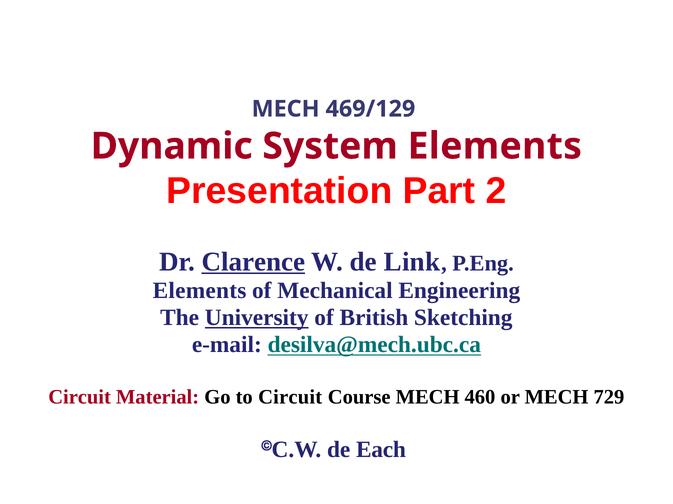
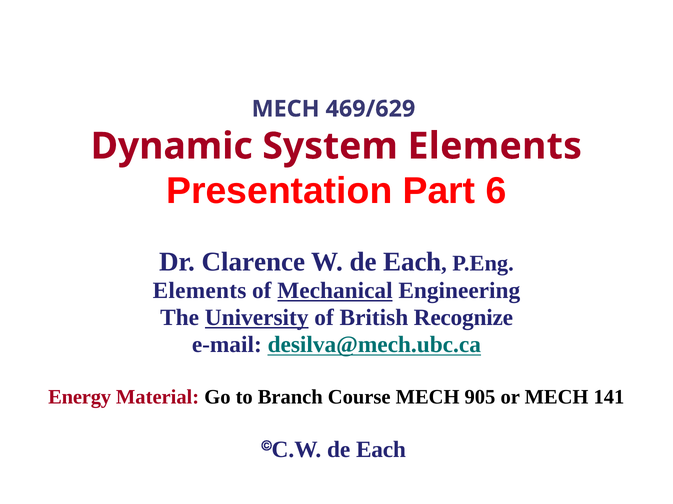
469/129: 469/129 -> 469/629 (370, 109)
2: 2 -> 6 (496, 191)
Clarence underline: present -> none (253, 262)
W de Link: Link -> Each (412, 262)
Mechanical underline: none -> present (335, 291)
Sketching: Sketching -> Recognize (463, 318)
Circuit: Circuit -> Energy (80, 398)
to Circuit: Circuit -> Branch (290, 398)
460: 460 -> 905 (480, 398)
729: 729 -> 141 (609, 398)
